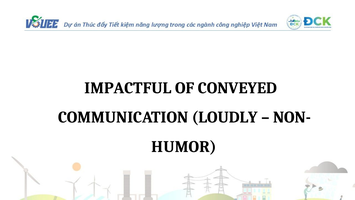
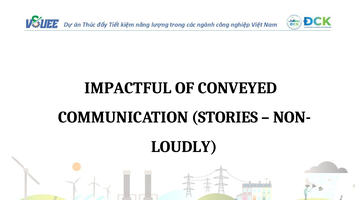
LOUDLY: LOUDLY -> STORIES (225, 117)
HUMOR: HUMOR -> LOUDLY (184, 146)
